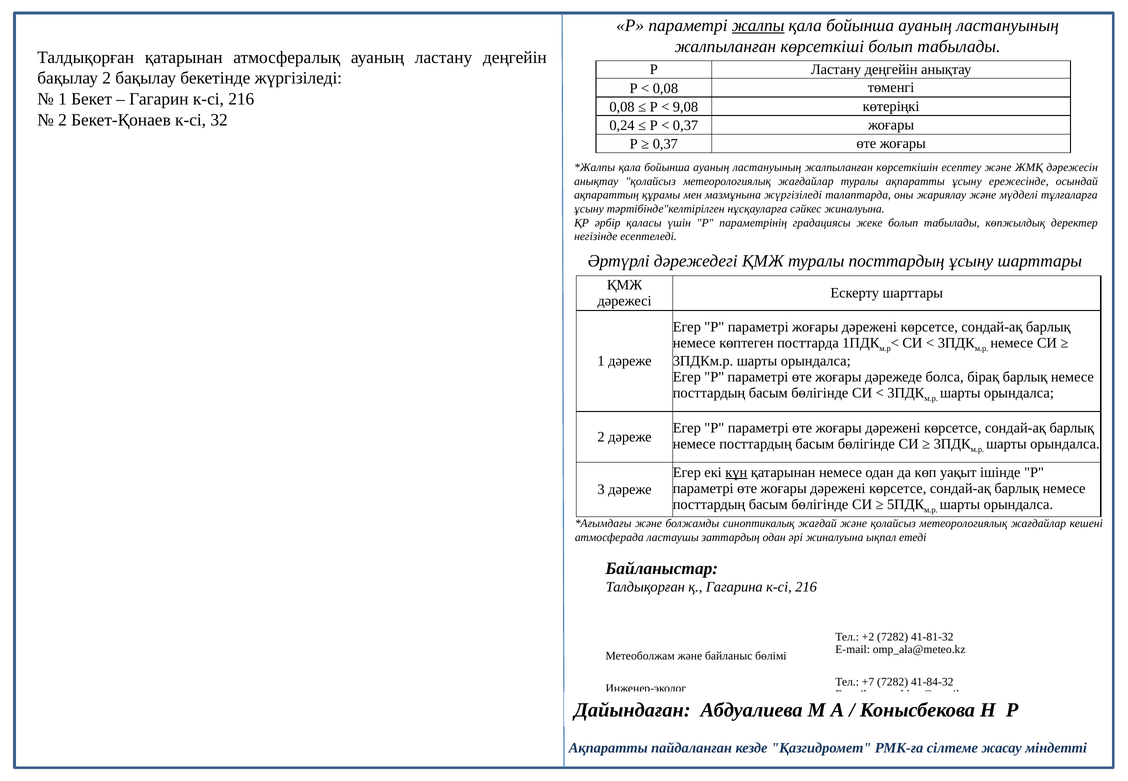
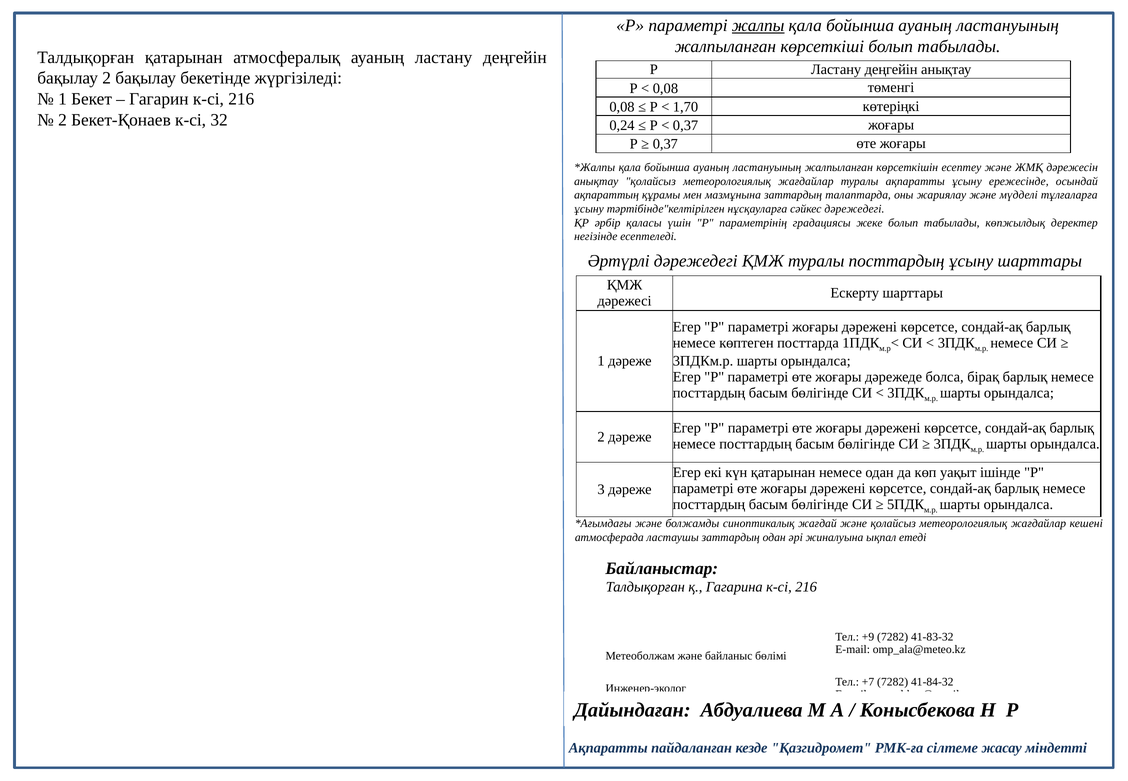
9,08: 9,08 -> 1,70 (686, 107)
мазмұнына жүргізіледі: жүргізіледі -> заттардың (793, 195)
сәйкес жиналуына: жиналуына -> дәрежедегі (854, 209)
күн underline: present -> none (736, 472)
+2: +2 -> +9 (868, 637)
41-81-32: 41-81-32 -> 41-83-32 (932, 637)
